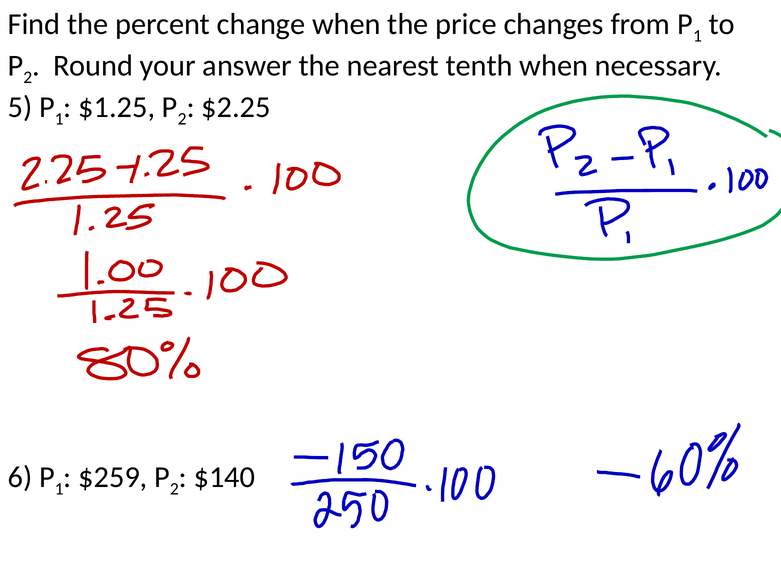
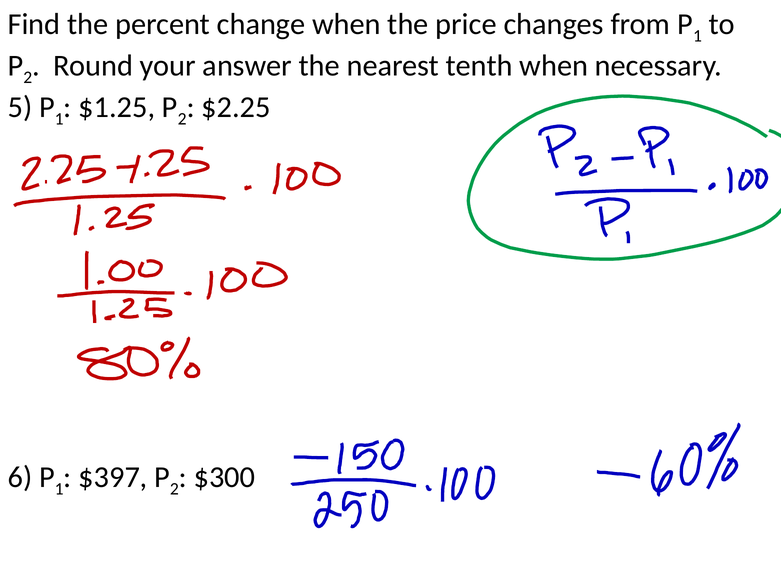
$259: $259 -> $397 (113, 477)
$140: $140 -> $300 (224, 477)
